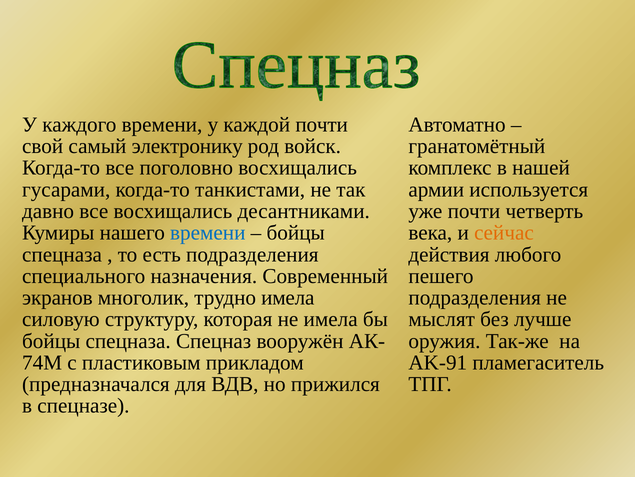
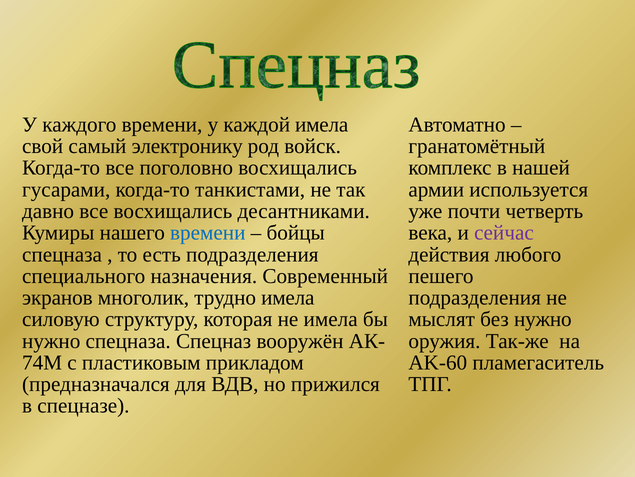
каждой почти: почти -> имела (322, 125)
сейчас colour: orange -> purple (504, 233)
без лучше: лучше -> нужно (543, 319)
бойцы: бойцы -> нужно (51, 341)
AK-91: AK-91 -> AK-60 (438, 362)
